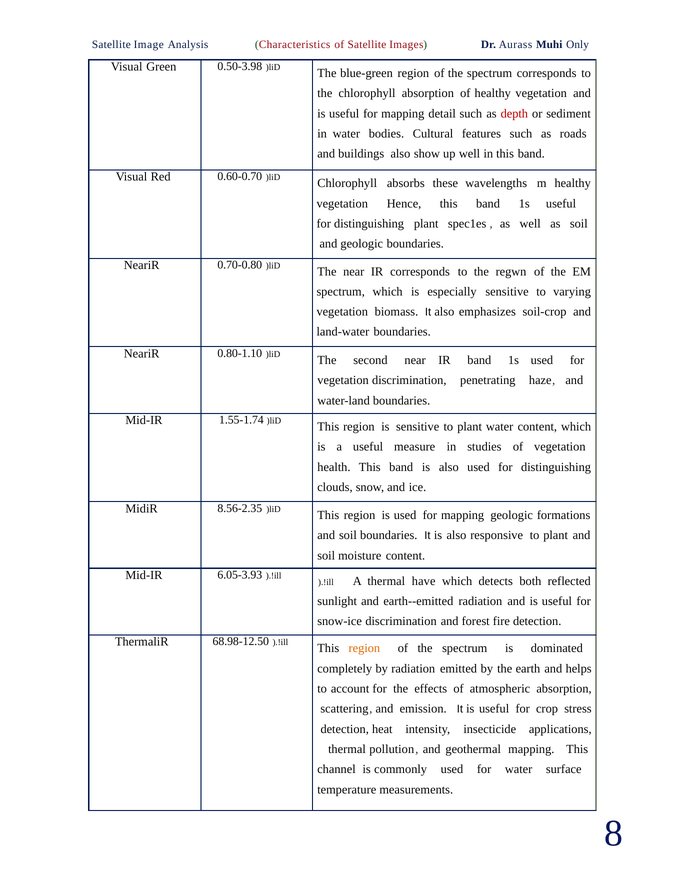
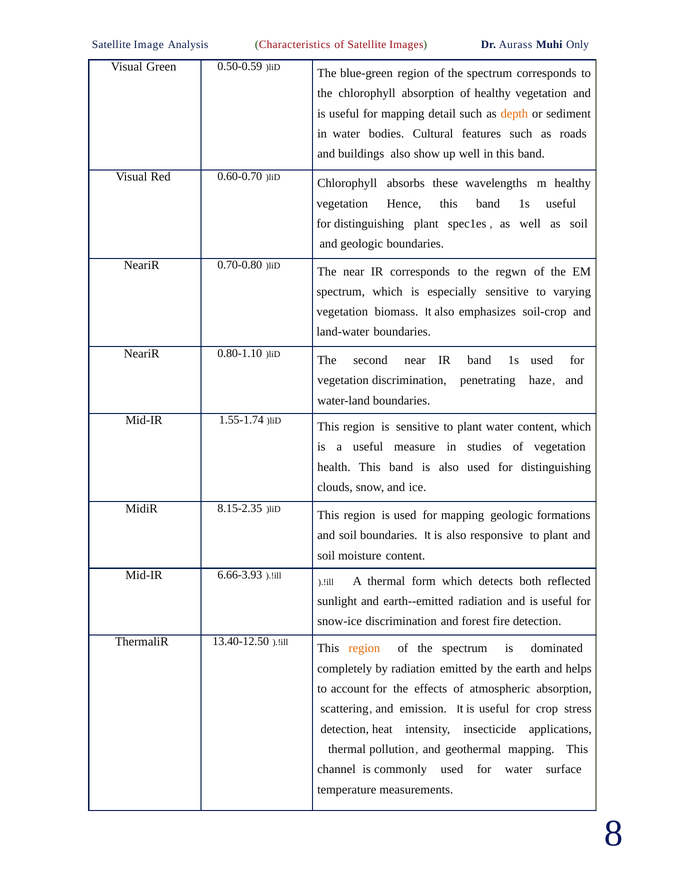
0.50-3.98: 0.50-3.98 -> 0.50-0.59 (240, 66)
depth colour: red -> orange (514, 113)
8.56-2.35: 8.56-2.35 -> 8.15-2.35 (240, 508)
6.05-3.93: 6.05-3.93 -> 6.66-3.93 (240, 575)
have: have -> form (424, 581)
68.98-12.50: 68.98-12.50 -> 13.40-12.50 (241, 641)
